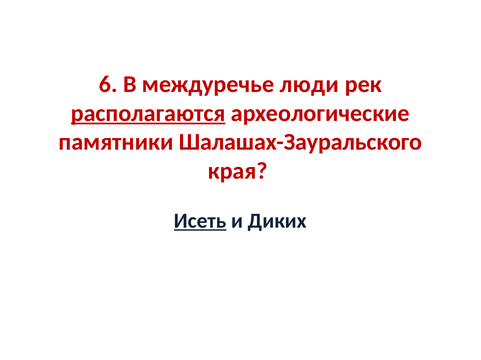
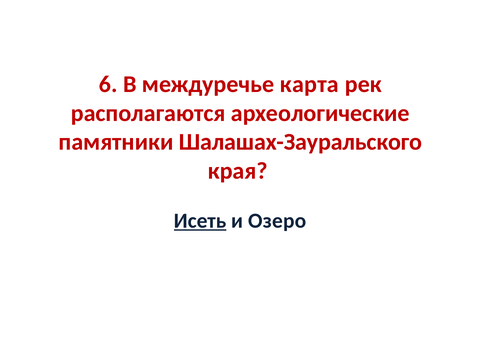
люди: люди -> карта (309, 85)
располагаются underline: present -> none (148, 113)
Диких: Диких -> Озеро (277, 221)
